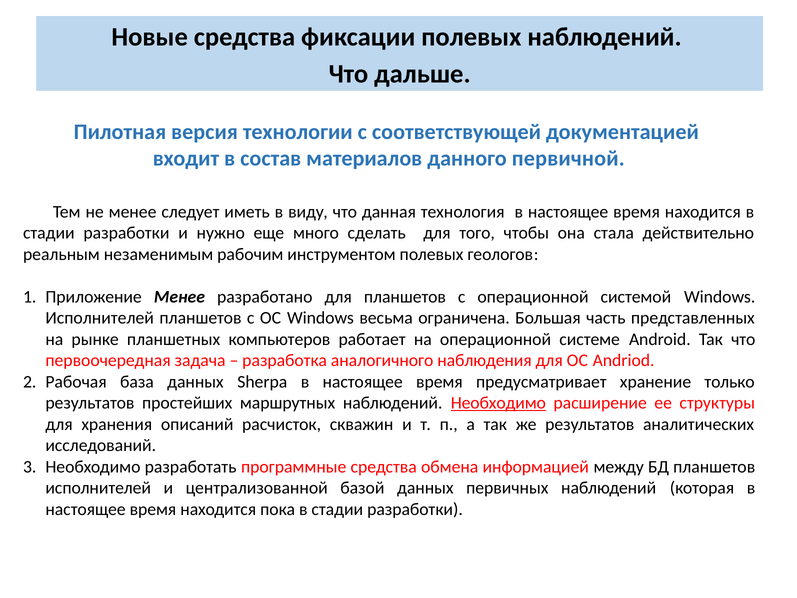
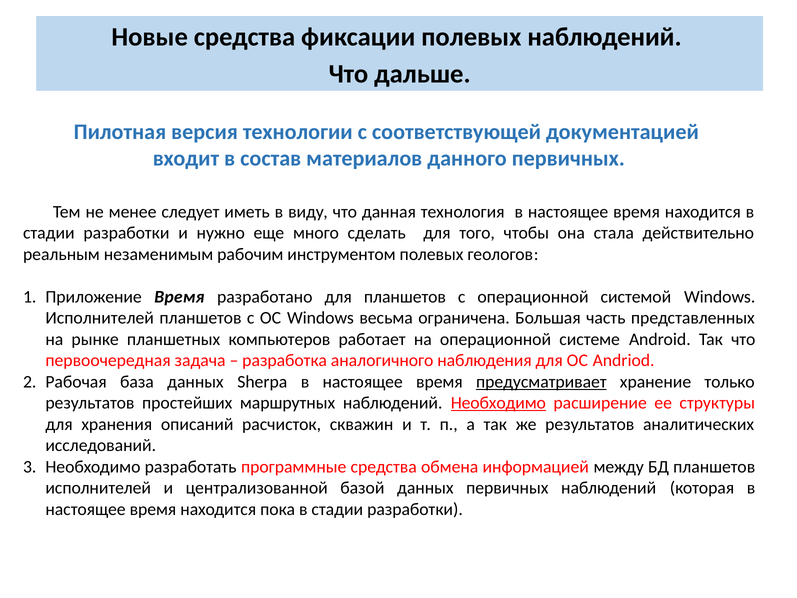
данного первичной: первичной -> первичных (568, 158)
Приложение Менее: Менее -> Время (179, 297)
предусматривает underline: none -> present (541, 382)
